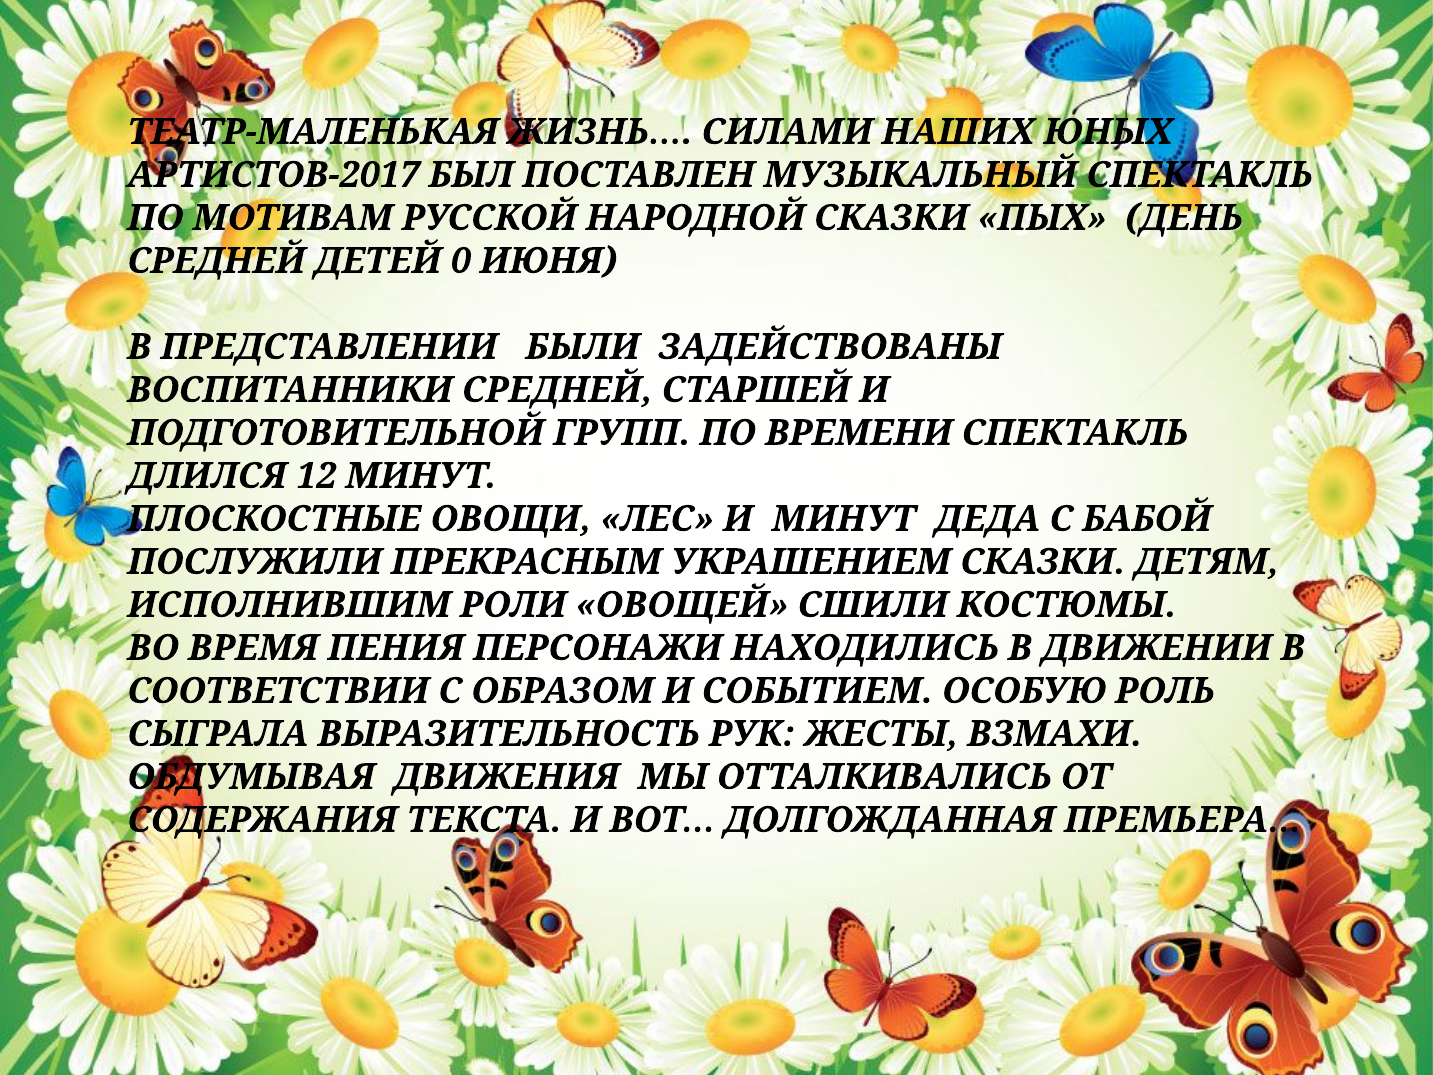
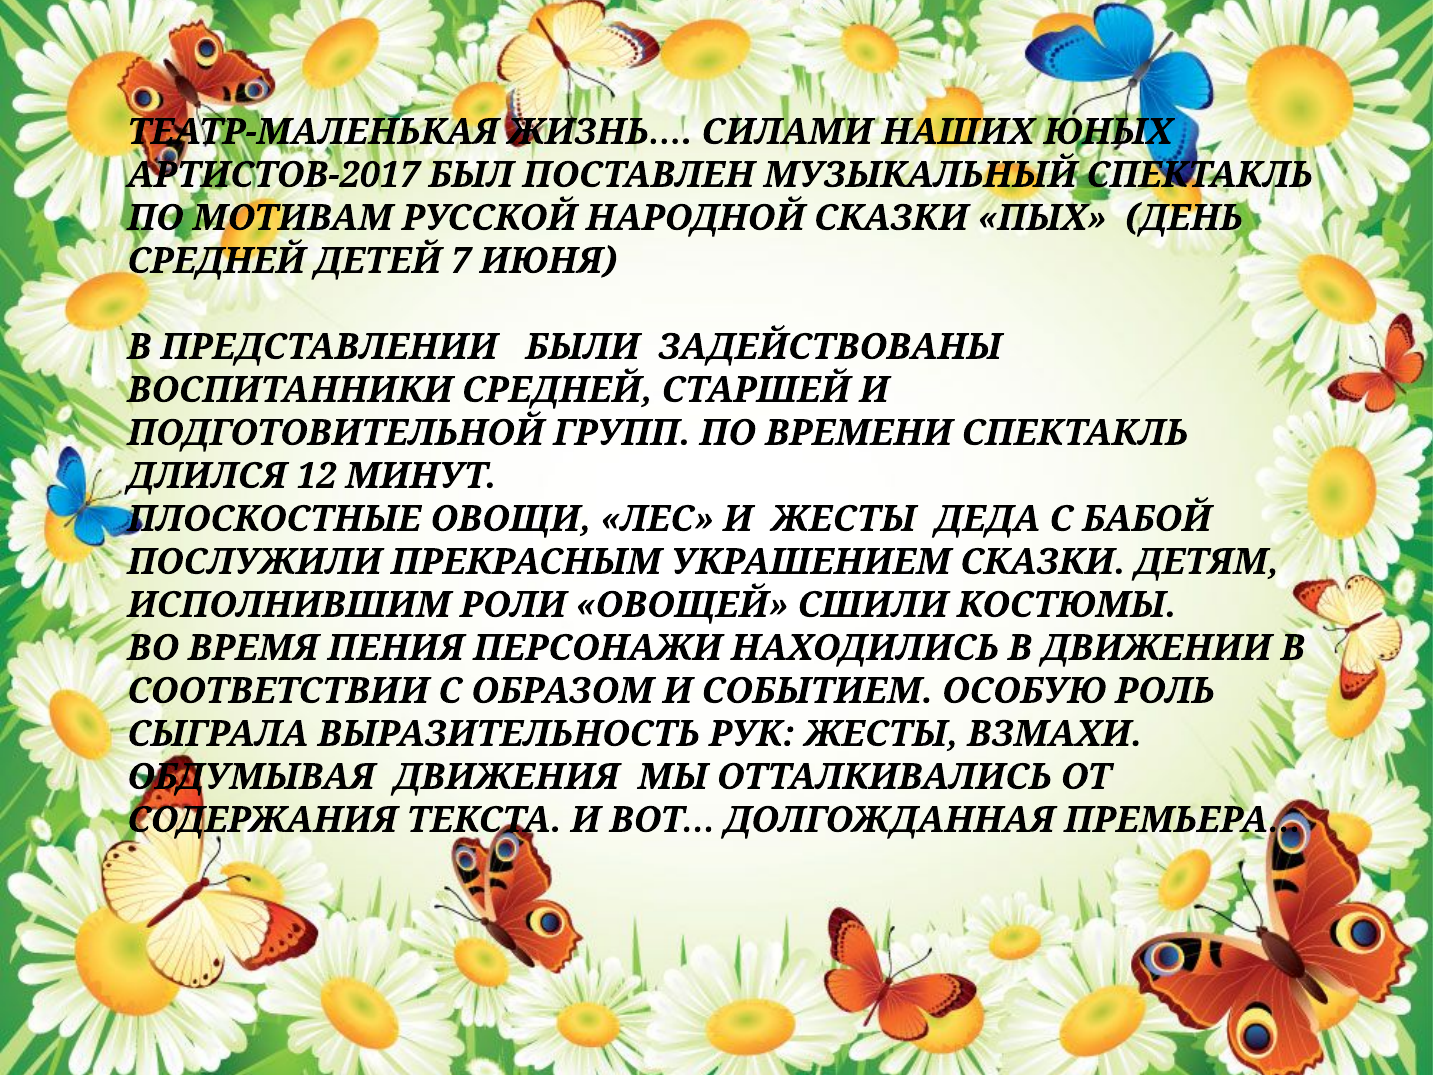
0: 0 -> 7 (461, 261)
И МИНУТ: МИНУТ -> ЖЕСТЫ (844, 519)
